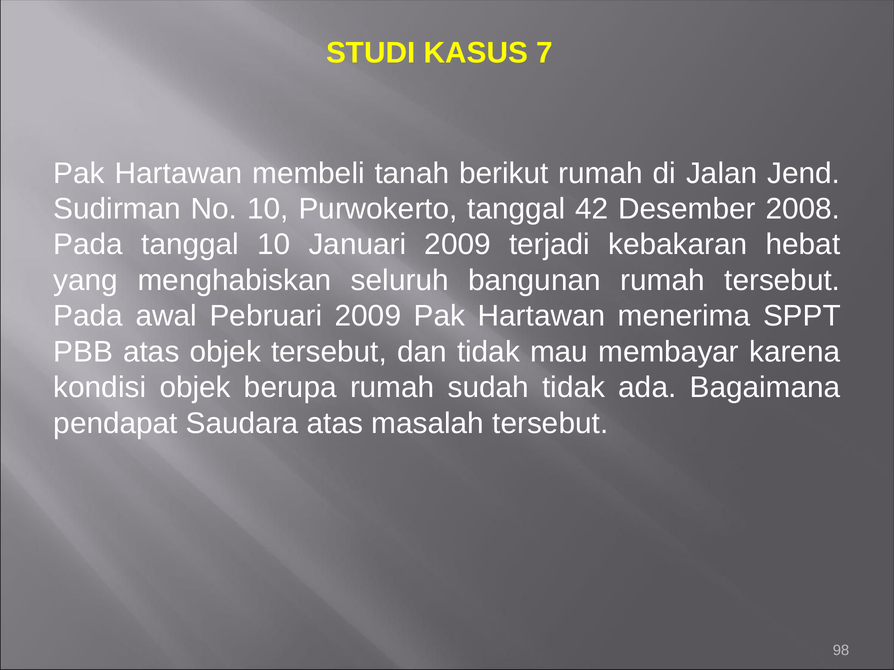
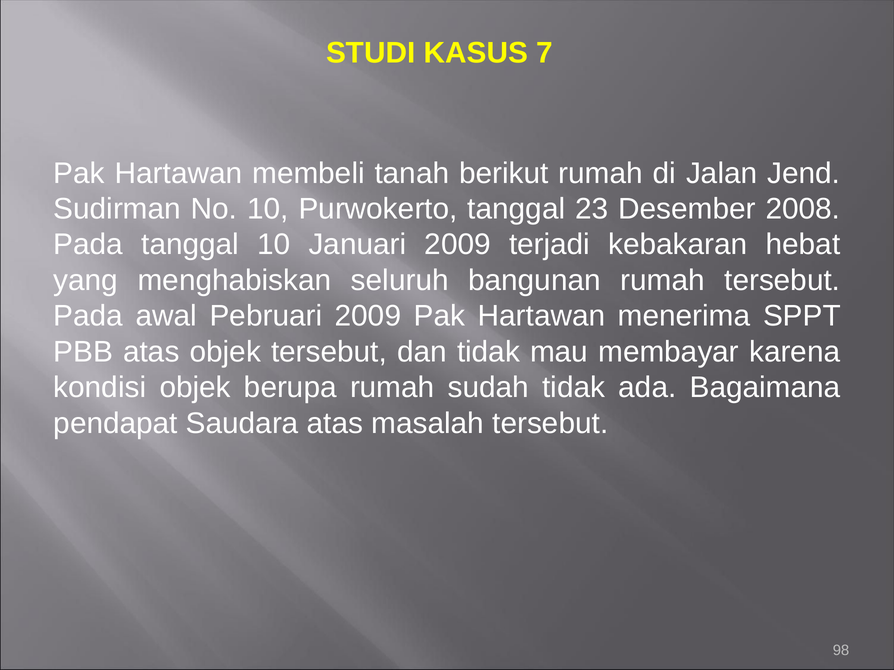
42: 42 -> 23 (592, 209)
